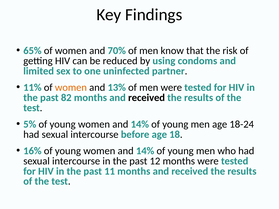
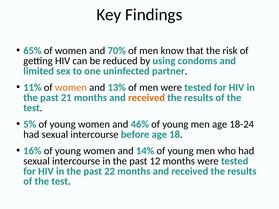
82: 82 -> 21 (66, 98)
received colour: black -> orange (147, 98)
14%: 14% -> 46% (140, 124)
11: 11 -> 22 (110, 171)
